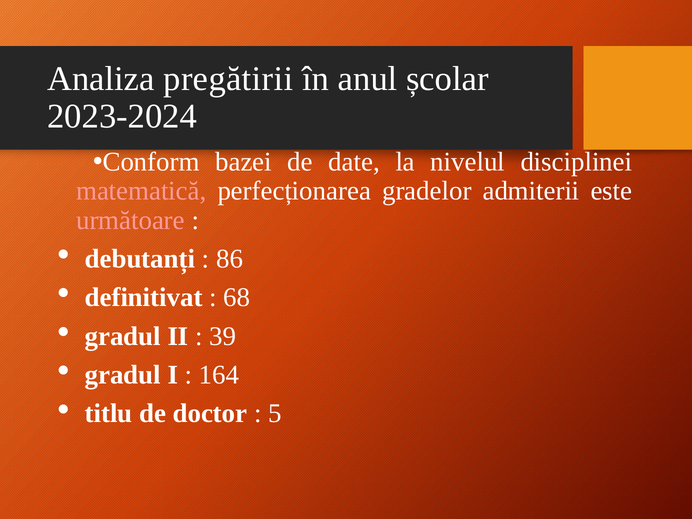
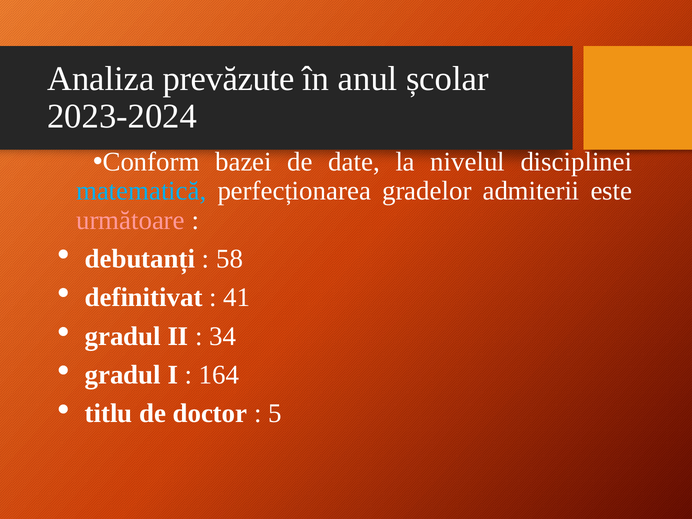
pregătirii: pregătirii -> prevăzute (229, 79)
matematică colour: pink -> light blue (141, 191)
86: 86 -> 58 (230, 259)
68: 68 -> 41 (237, 298)
39: 39 -> 34 (223, 336)
